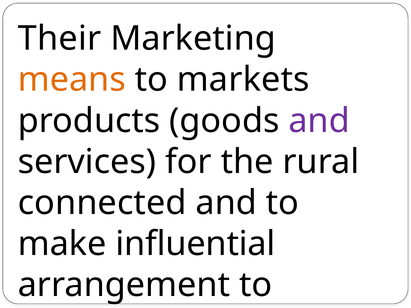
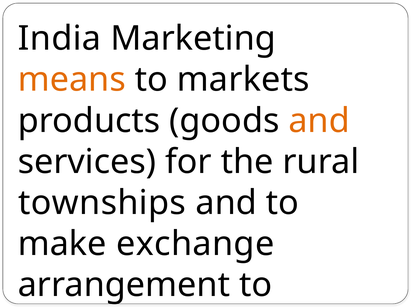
Their: Their -> India (60, 39)
and colour: purple -> orange (319, 121)
connected: connected -> townships (102, 203)
influential: influential -> exchange (195, 244)
